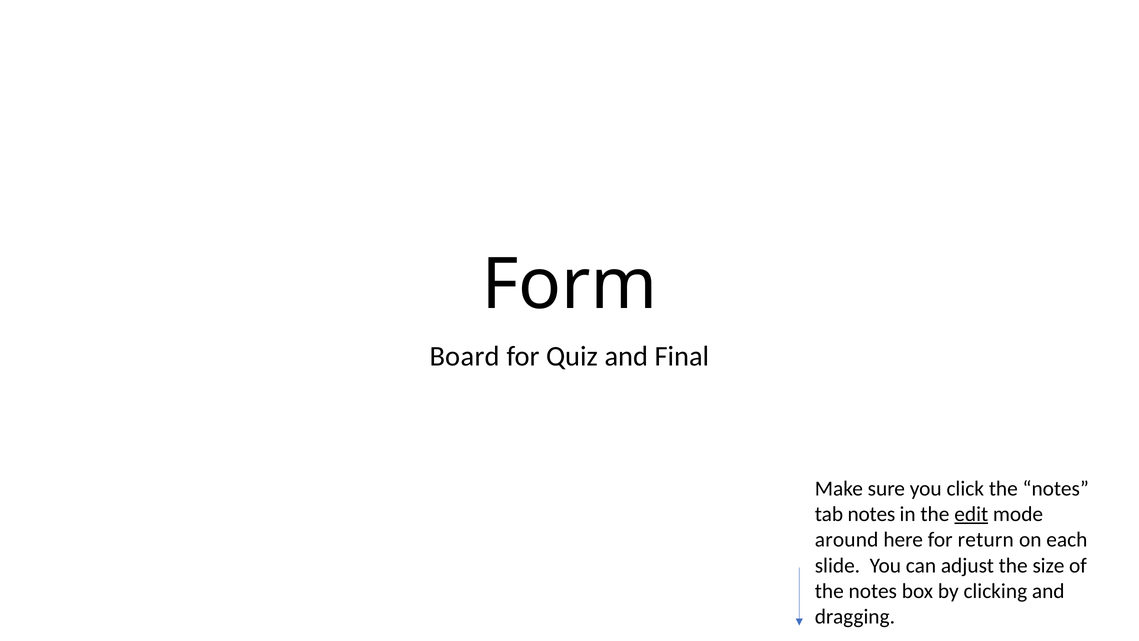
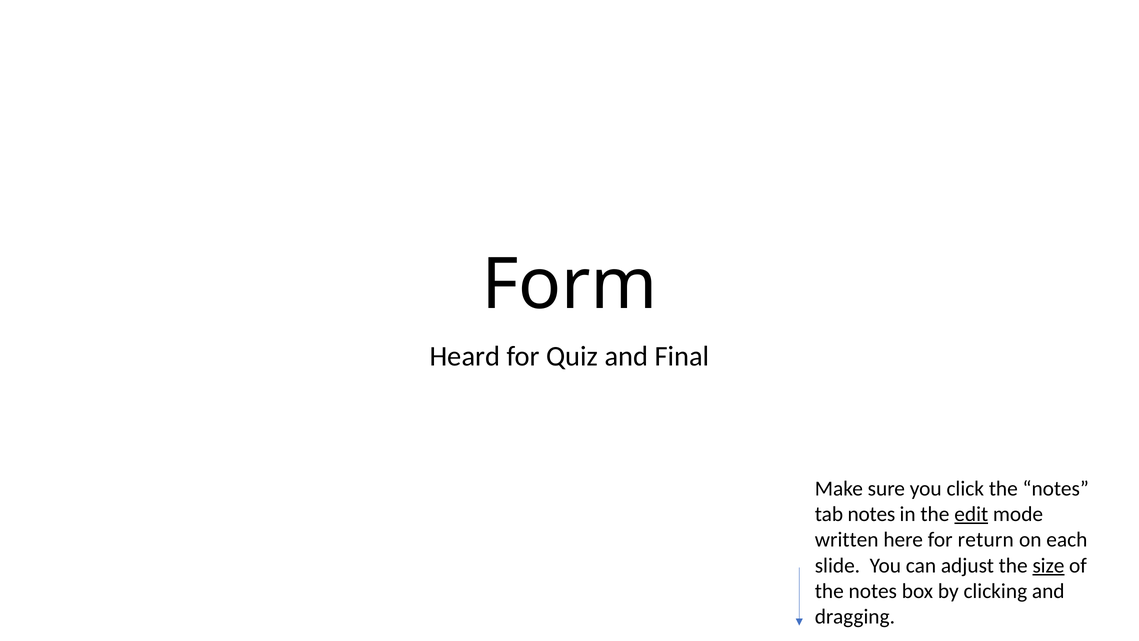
Board: Board -> Heard (465, 356)
around: around -> written (847, 540)
size underline: none -> present (1048, 565)
